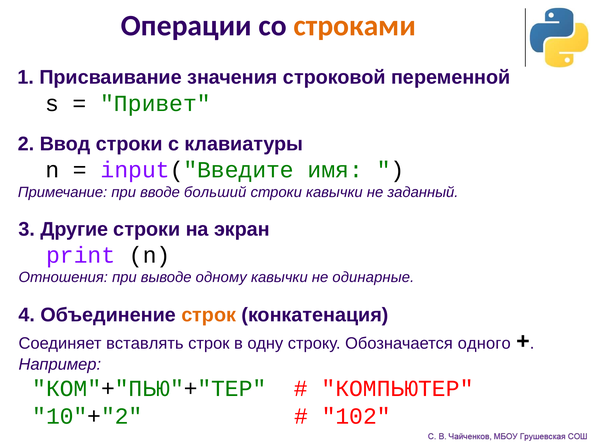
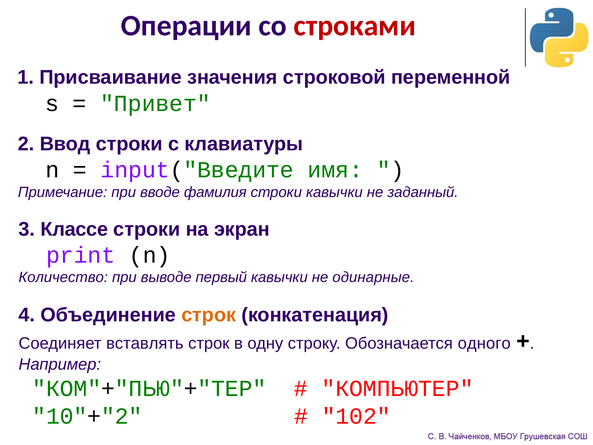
строками colour: orange -> red (355, 26)
больший: больший -> фамилия (215, 192)
Другие: Другие -> Классе (74, 229)
Отношения: Отношения -> Количество (63, 277)
одному: одному -> первый (221, 277)
